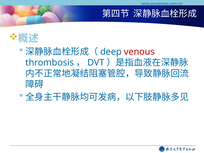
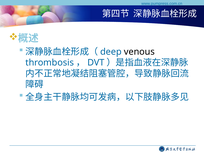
venous colour: red -> black (139, 52)
